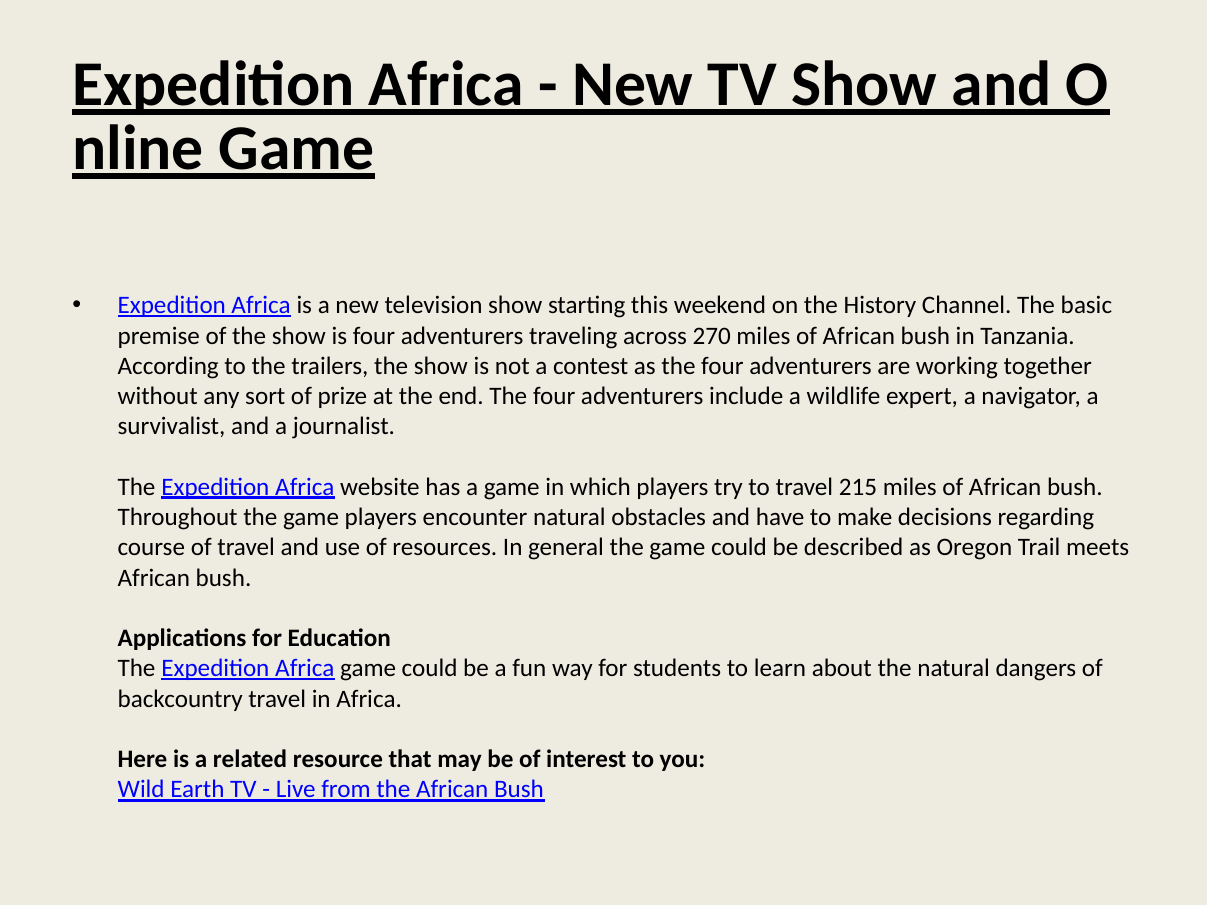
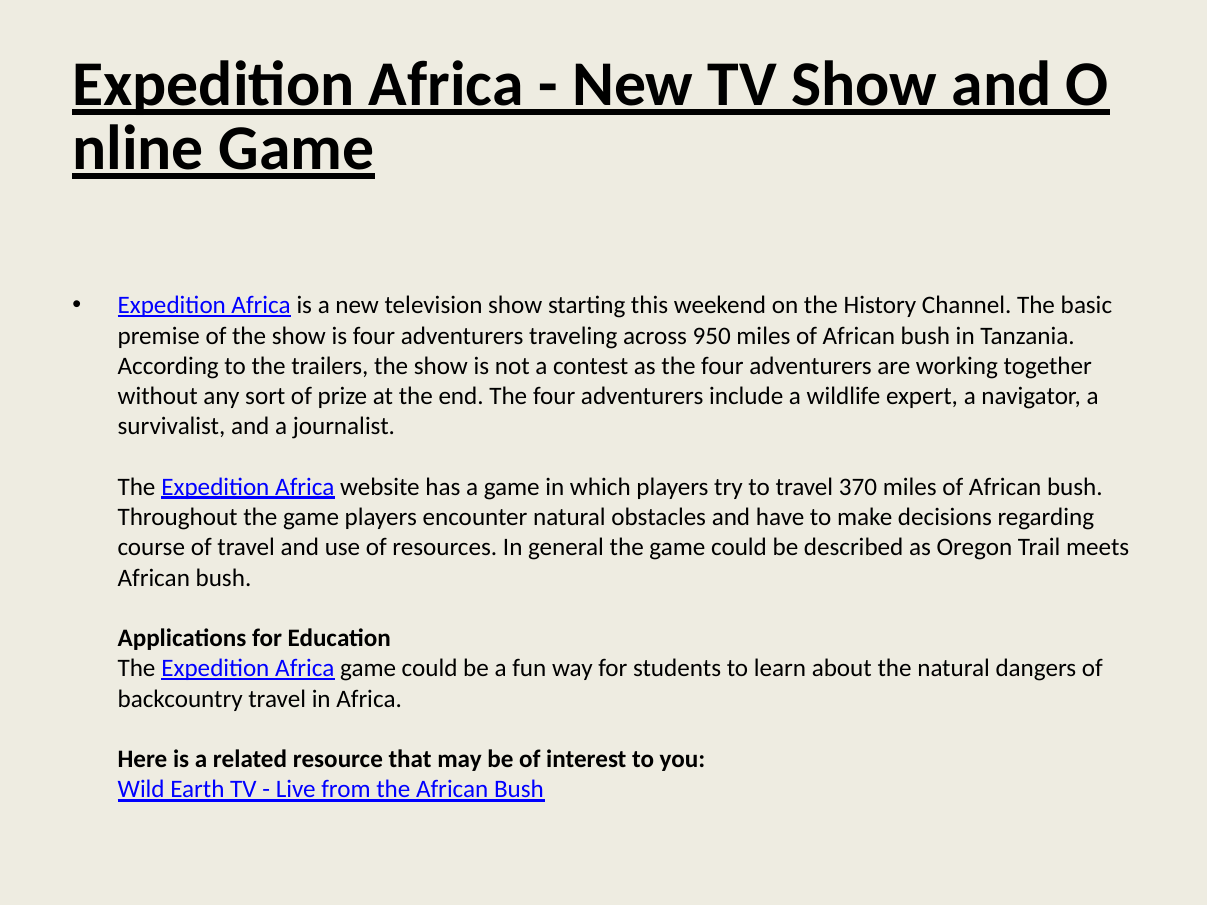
270: 270 -> 950 (712, 336)
215: 215 -> 370 (858, 487)
